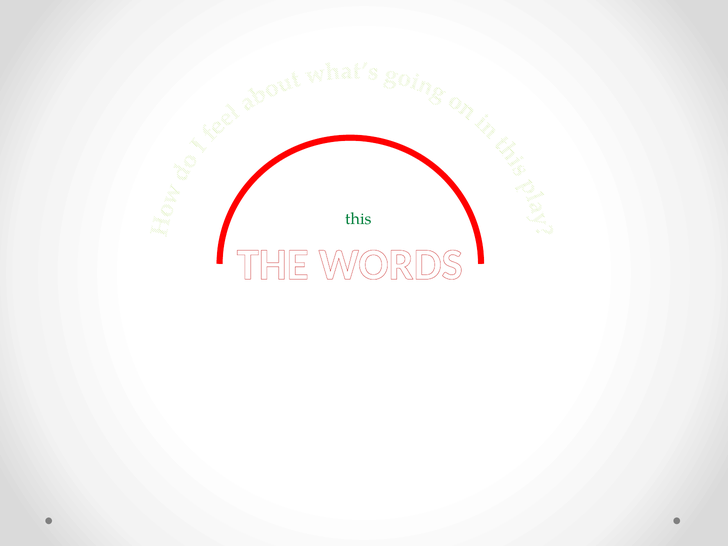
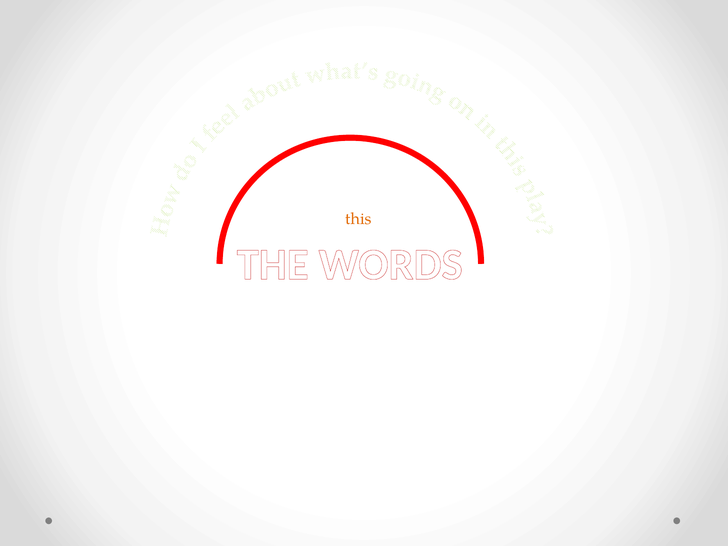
this colour: green -> orange (358, 219)
